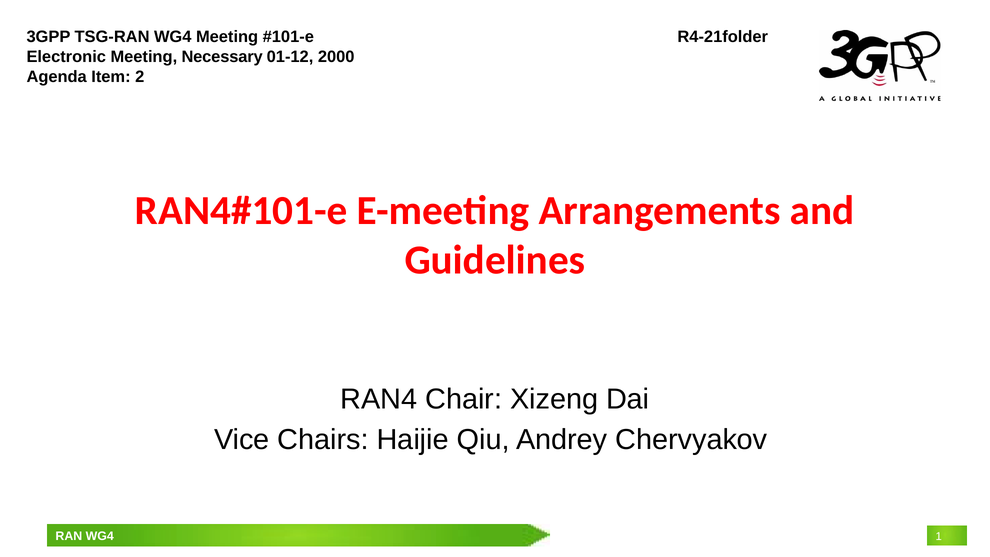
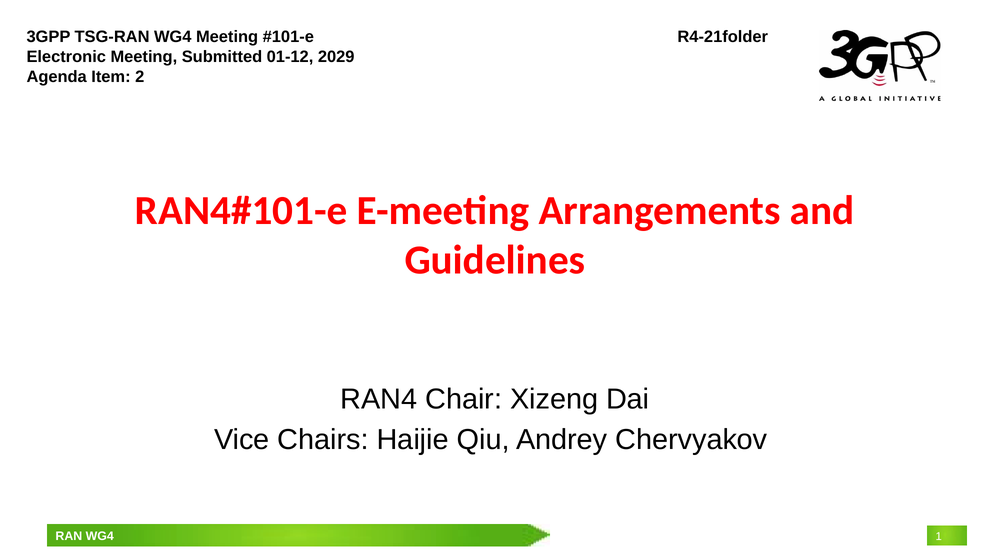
Necessary: Necessary -> Submitted (222, 57)
2000: 2000 -> 2029 (336, 57)
